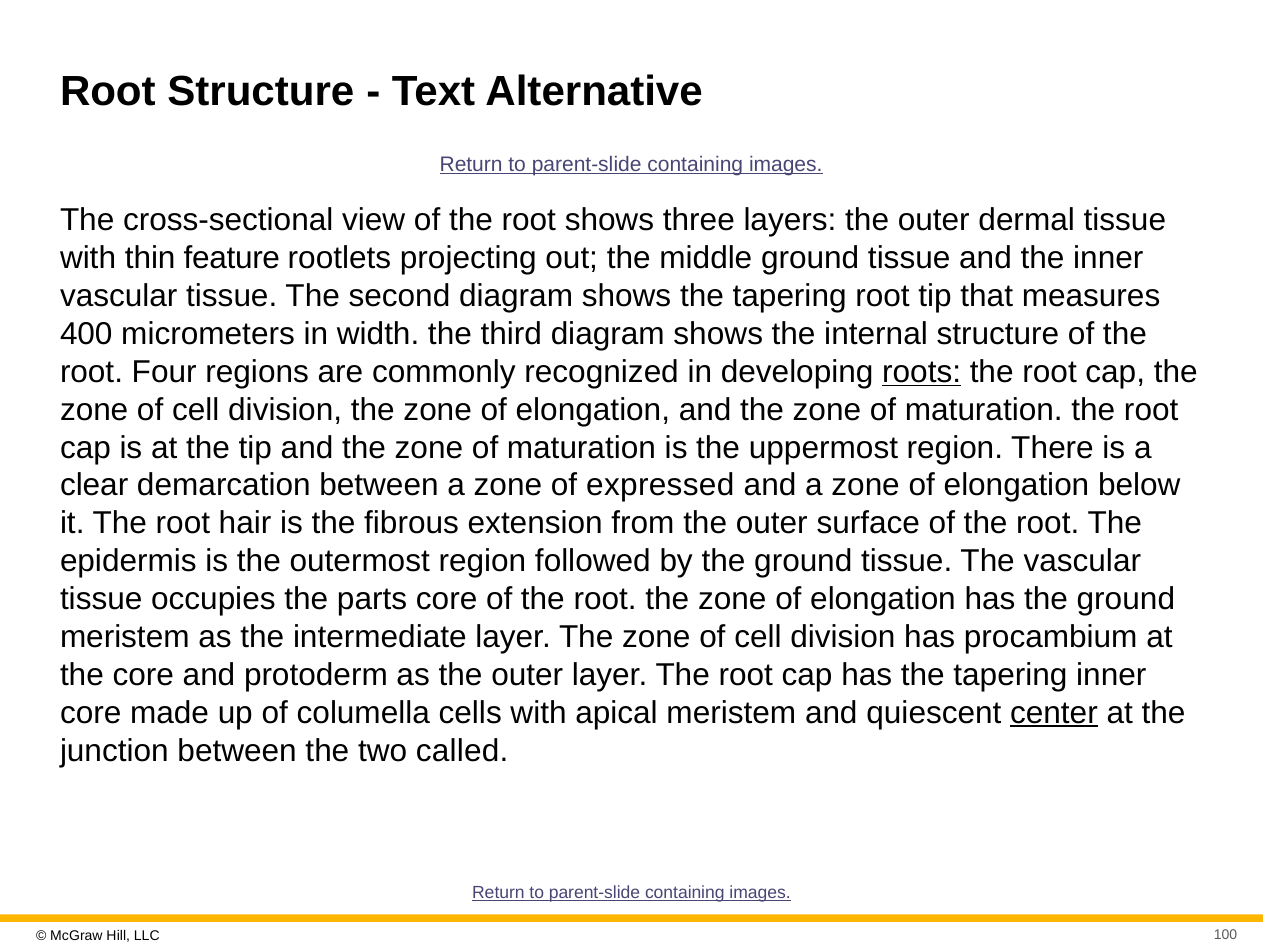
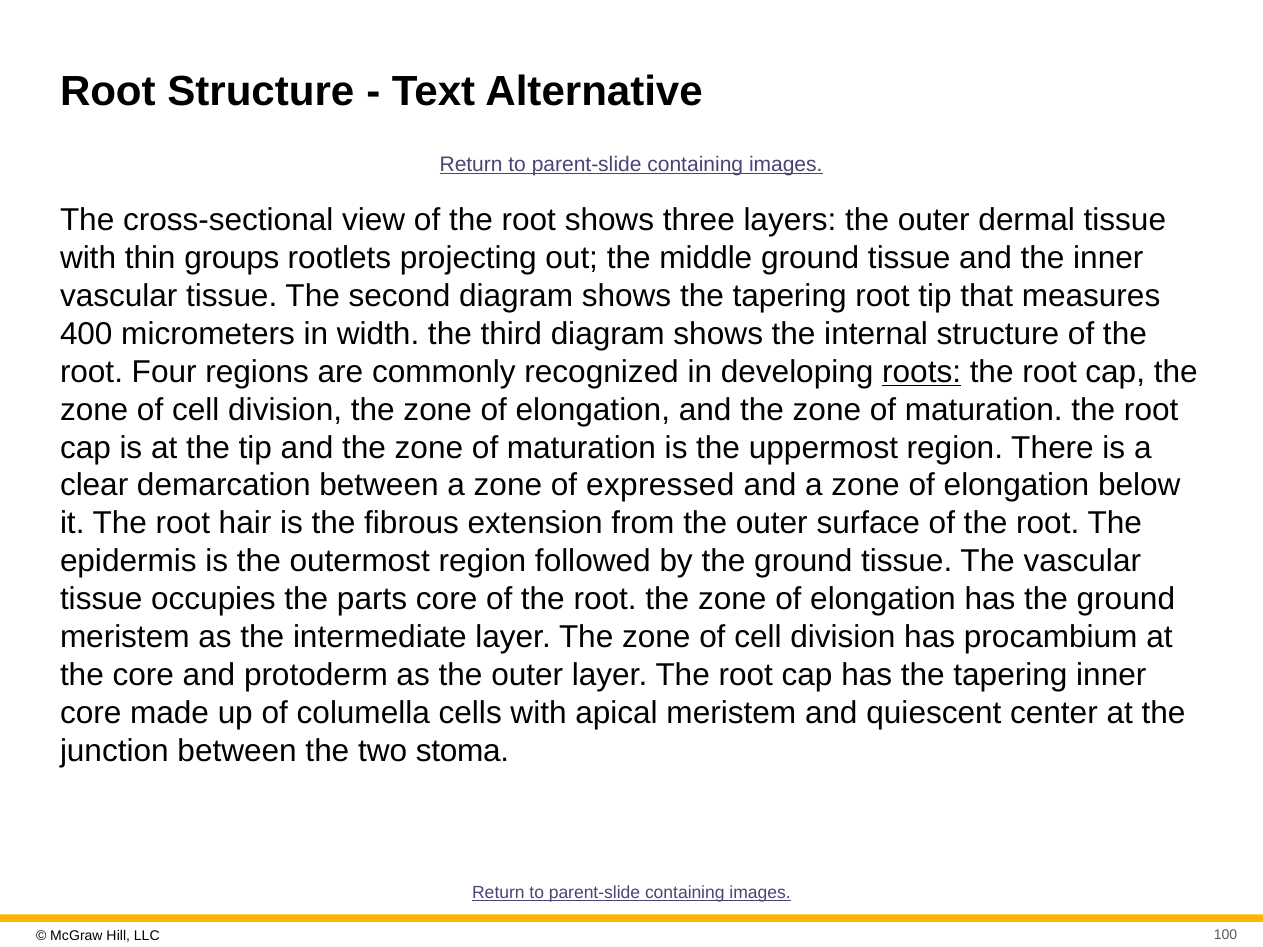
feature: feature -> groups (232, 258)
center underline: present -> none (1054, 713)
called: called -> stoma (462, 751)
